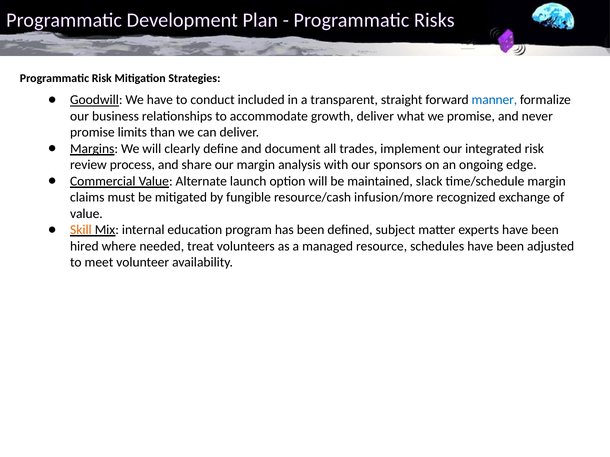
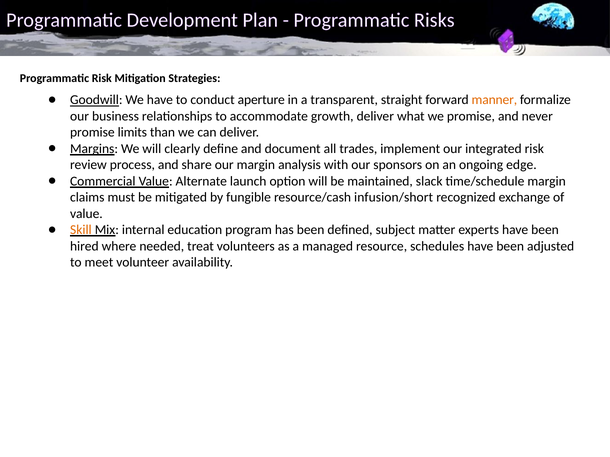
included: included -> aperture (261, 100)
manner colour: blue -> orange (494, 100)
infusion/more: infusion/more -> infusion/short (394, 198)
